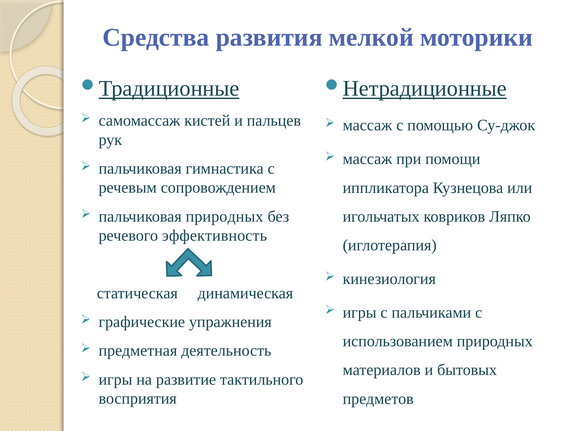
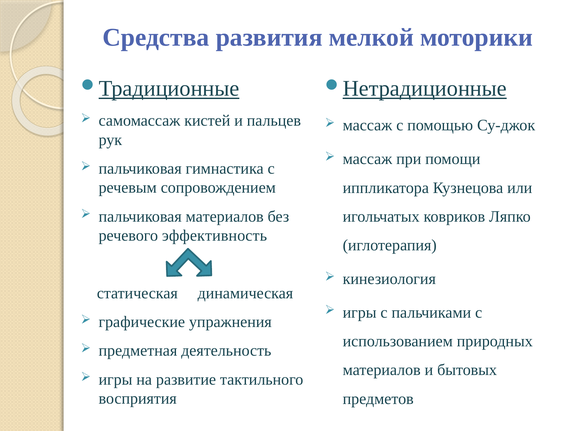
пальчиковая природных: природных -> материалов (225, 216)
